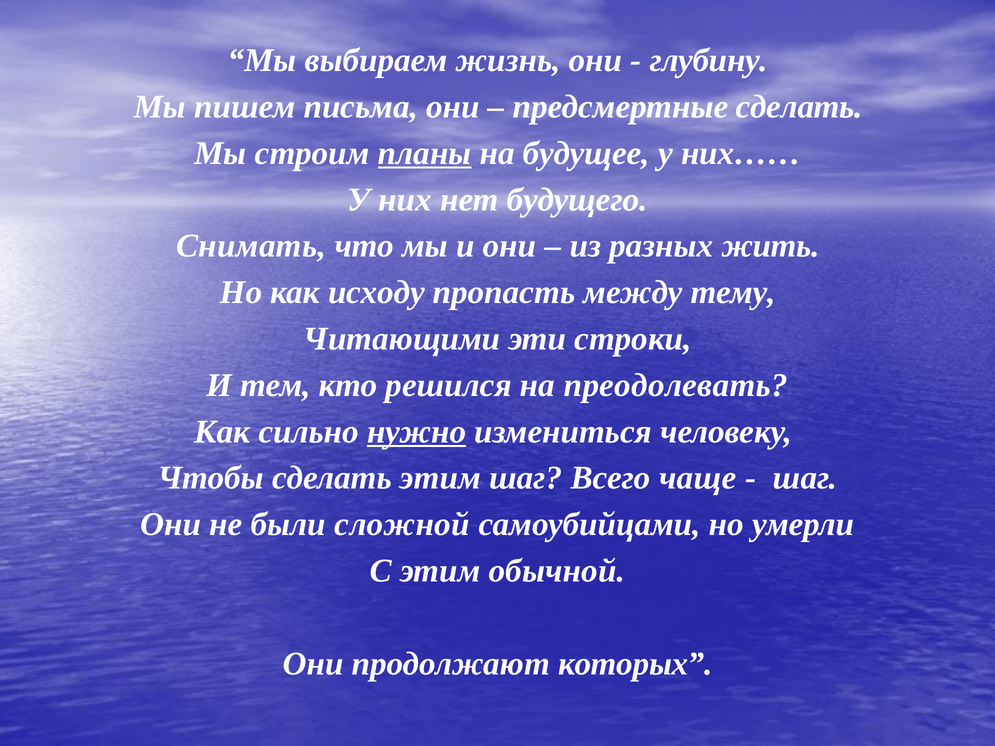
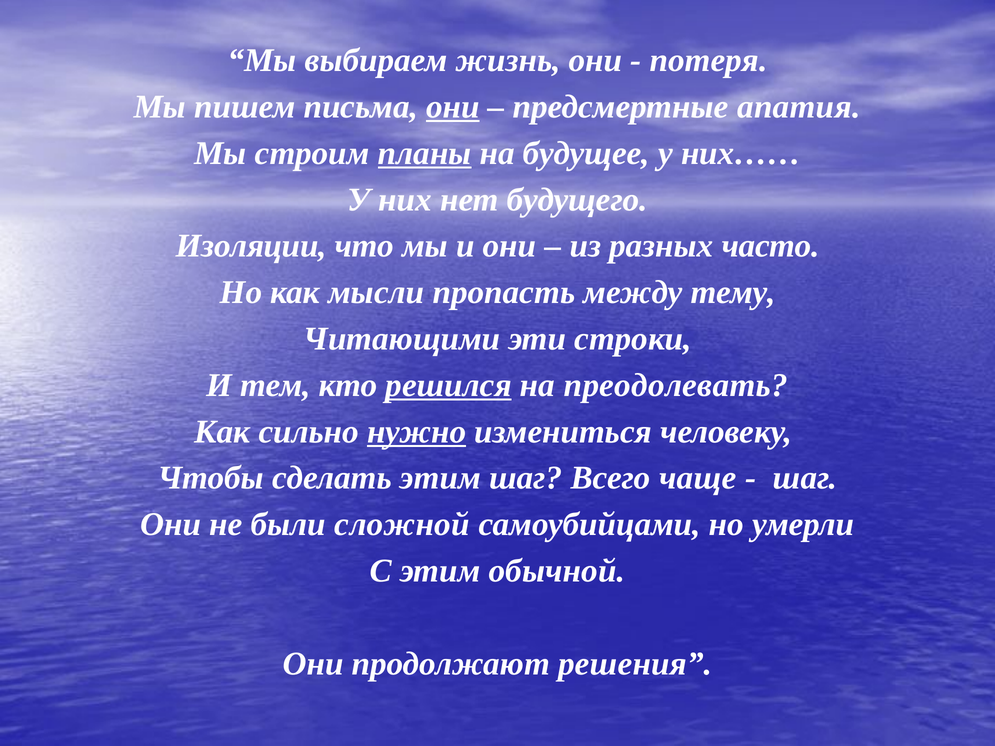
глубину: глубину -> потеря (709, 60)
они underline: none -> present (453, 107)
предсмертные сделать: сделать -> апатия (799, 107)
Снимать: Снимать -> Изоляции (251, 246)
жить: жить -> часто (771, 246)
исходу: исходу -> мысли (376, 292)
решился underline: none -> present (449, 385)
которых: которых -> решения (635, 664)
